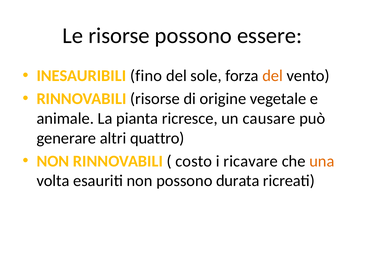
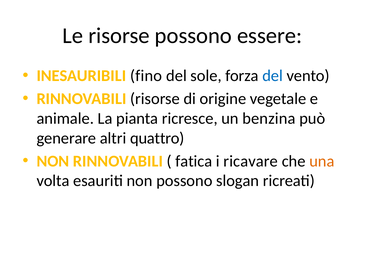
del colour: orange -> blue (273, 76)
causare: causare -> benzina (269, 119)
costo: costo -> fatica (194, 161)
durata: durata -> slogan (238, 181)
